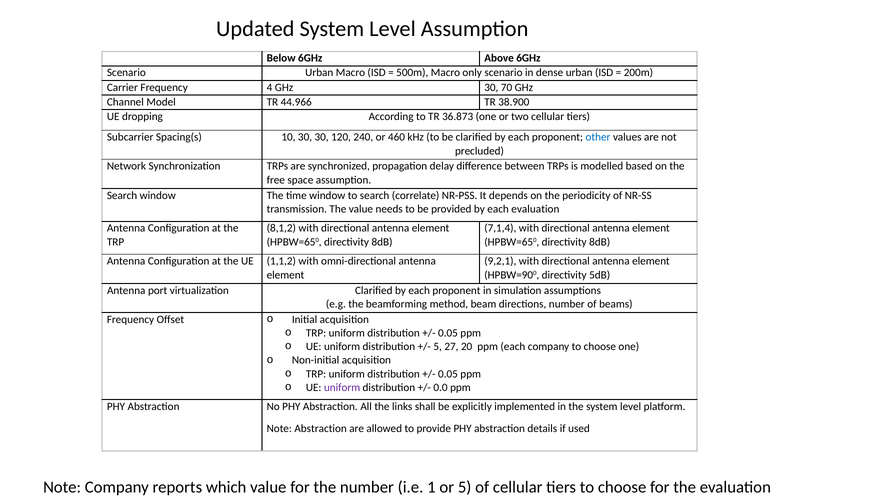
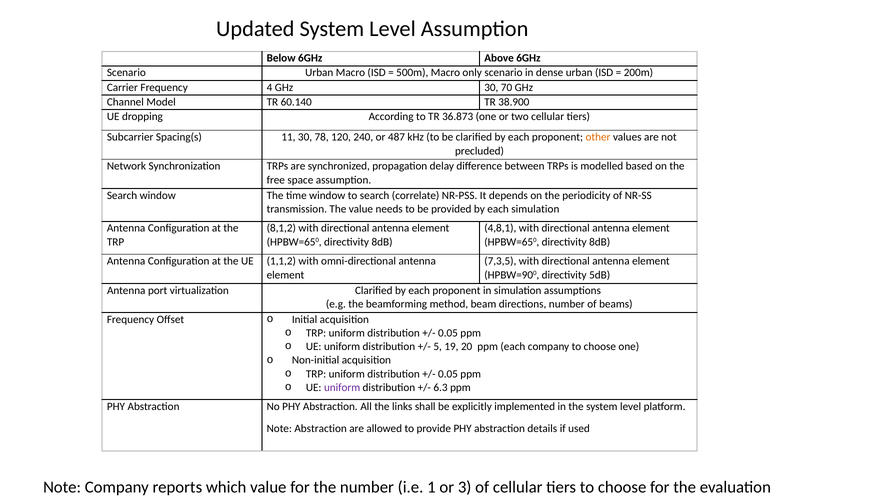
44.966: 44.966 -> 60.140 (296, 102)
10: 10 -> 11 (288, 137)
30 30: 30 -> 78 (322, 137)
460: 460 -> 487 (396, 137)
other colour: blue -> orange (598, 137)
each evaluation: evaluation -> simulation (535, 209)
7,1,4: 7,1,4 -> 4,8,1 (500, 228)
9,2,1: 9,2,1 -> 7,3,5 (500, 261)
27: 27 -> 19 (451, 347)
0.0: 0.0 -> 6.3 (440, 387)
or 5: 5 -> 3 (465, 487)
